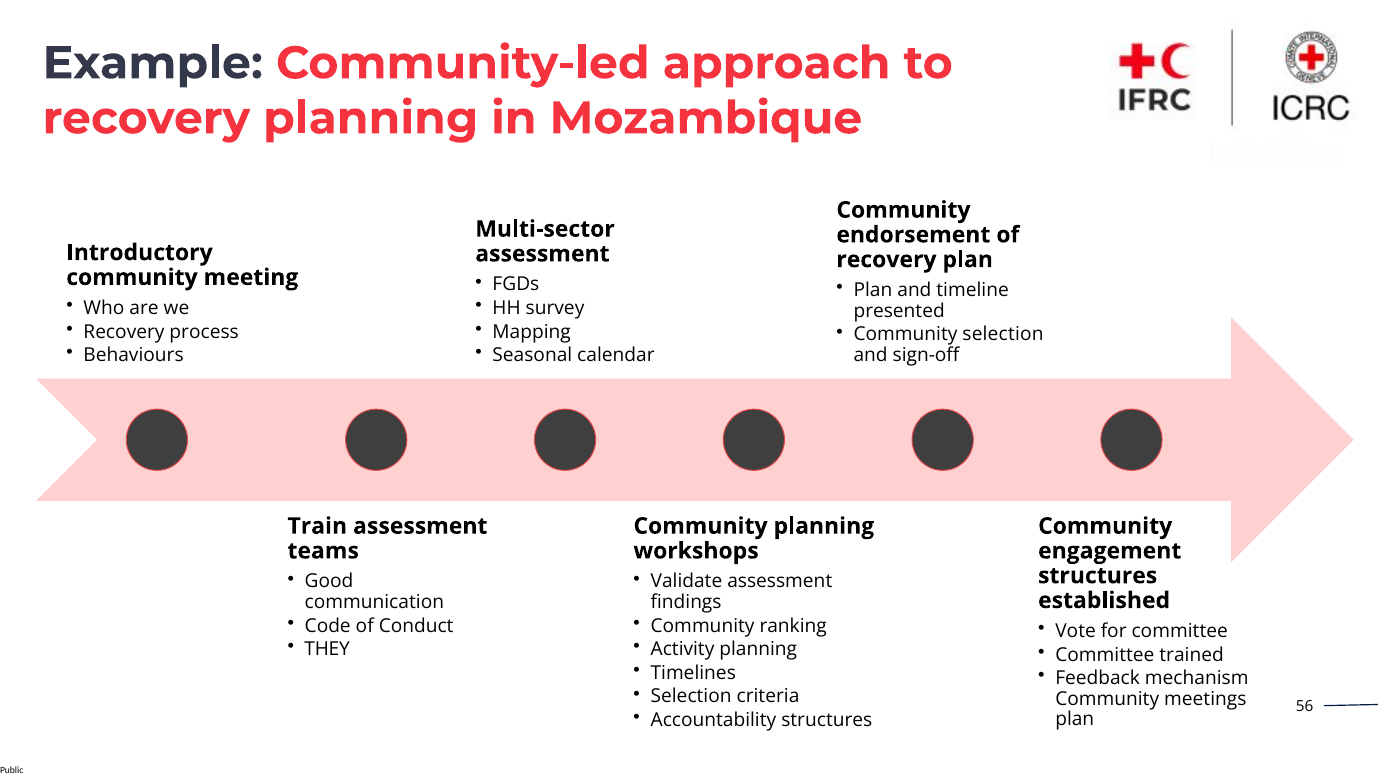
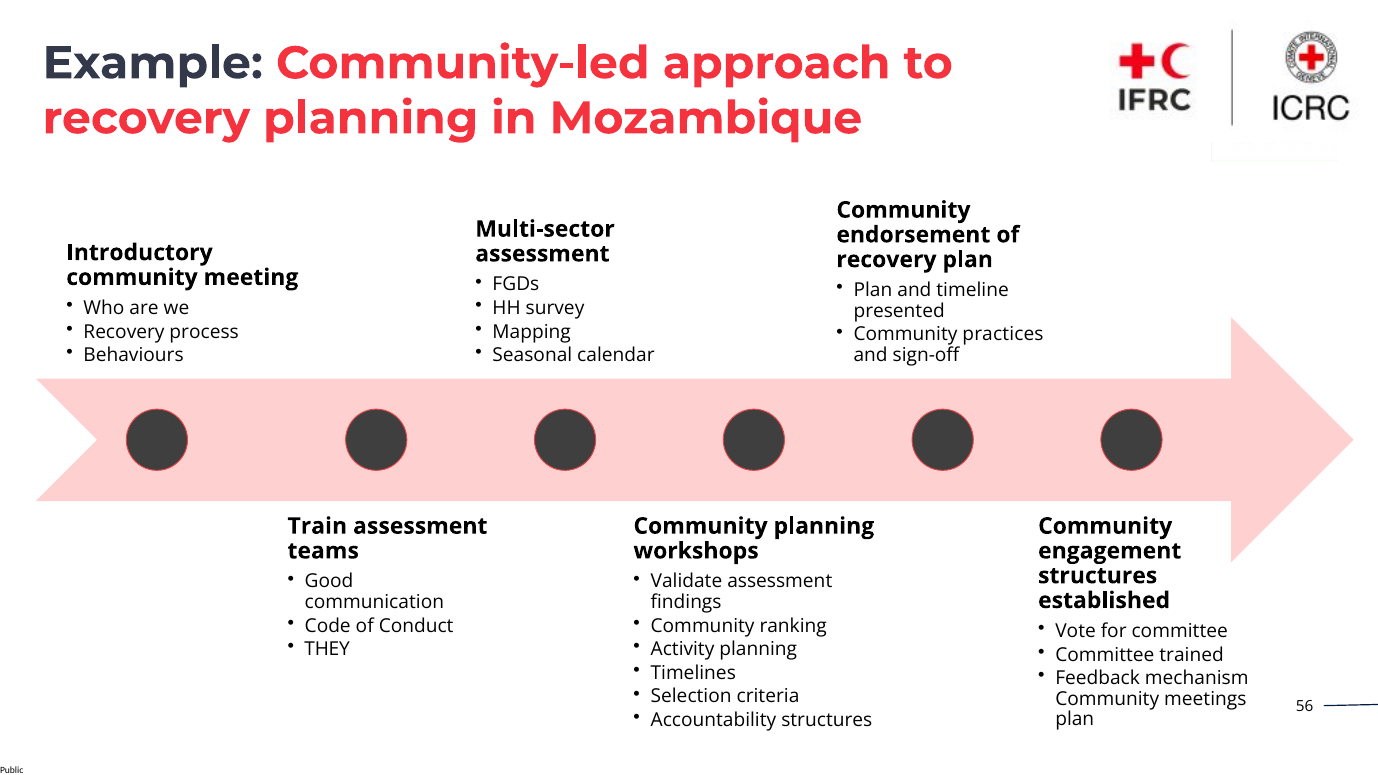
Community selection: selection -> practices (1003, 335)
